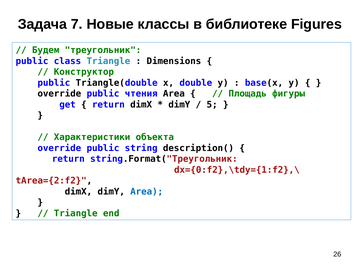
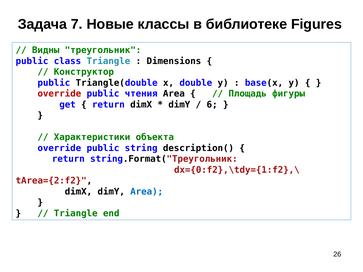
Будем: Будем -> Видны (46, 50)
override colour: black -> red (59, 94)
5: 5 -> 6 (212, 105)
